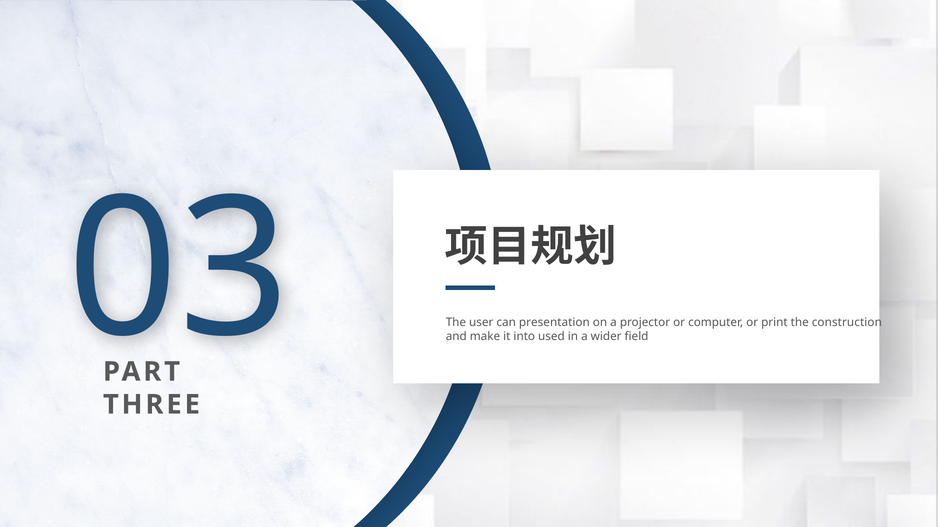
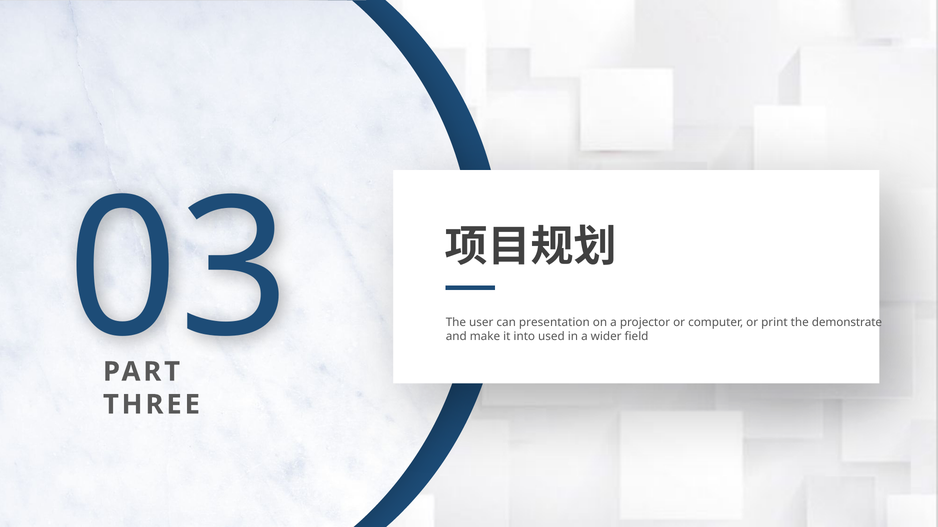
construction: construction -> demonstrate (847, 323)
